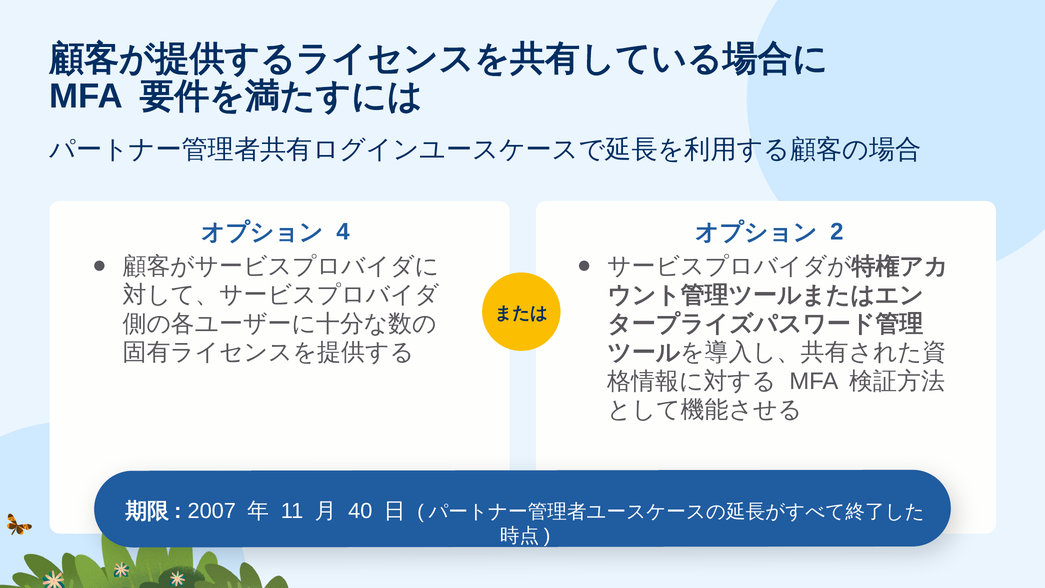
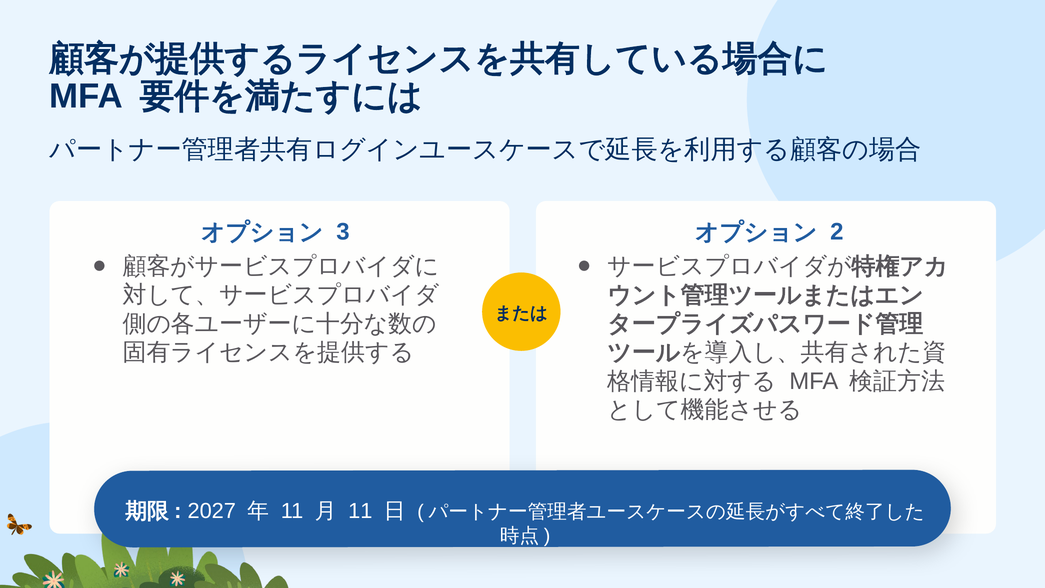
4: 4 -> 3 (343, 232)
2007: 2007 -> 2027 (212, 511)
40: 40 -> 11 (360, 511)
